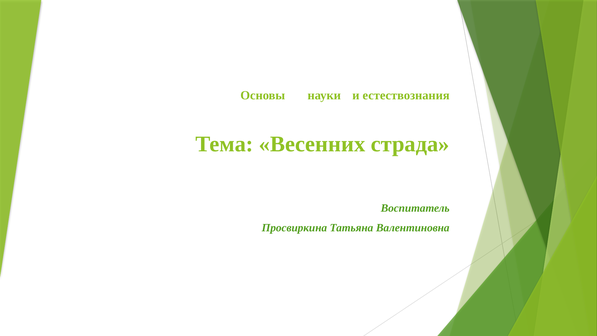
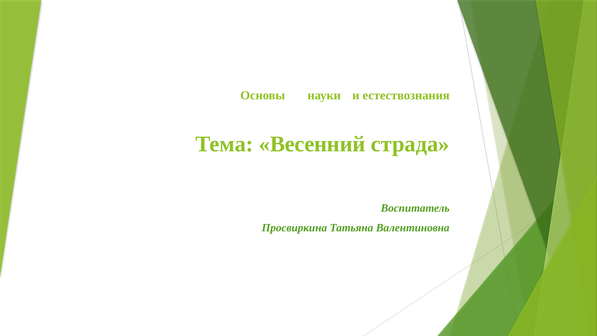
Весенних: Весенних -> Весенний (312, 144)
